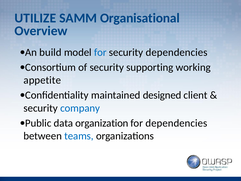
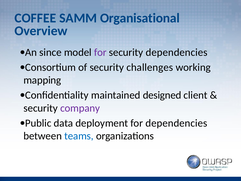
UTILIZE: UTILIZE -> COFFEE (35, 18)
build: build -> since (50, 52)
for colour: blue -> purple (100, 52)
supporting: supporting -> challenges (150, 67)
appetite: appetite -> mapping (42, 80)
company colour: blue -> purple (80, 108)
organization: organization -> deployment (102, 123)
